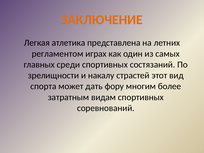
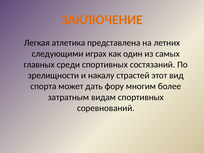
регламентом: регламентом -> следующими (58, 54)
